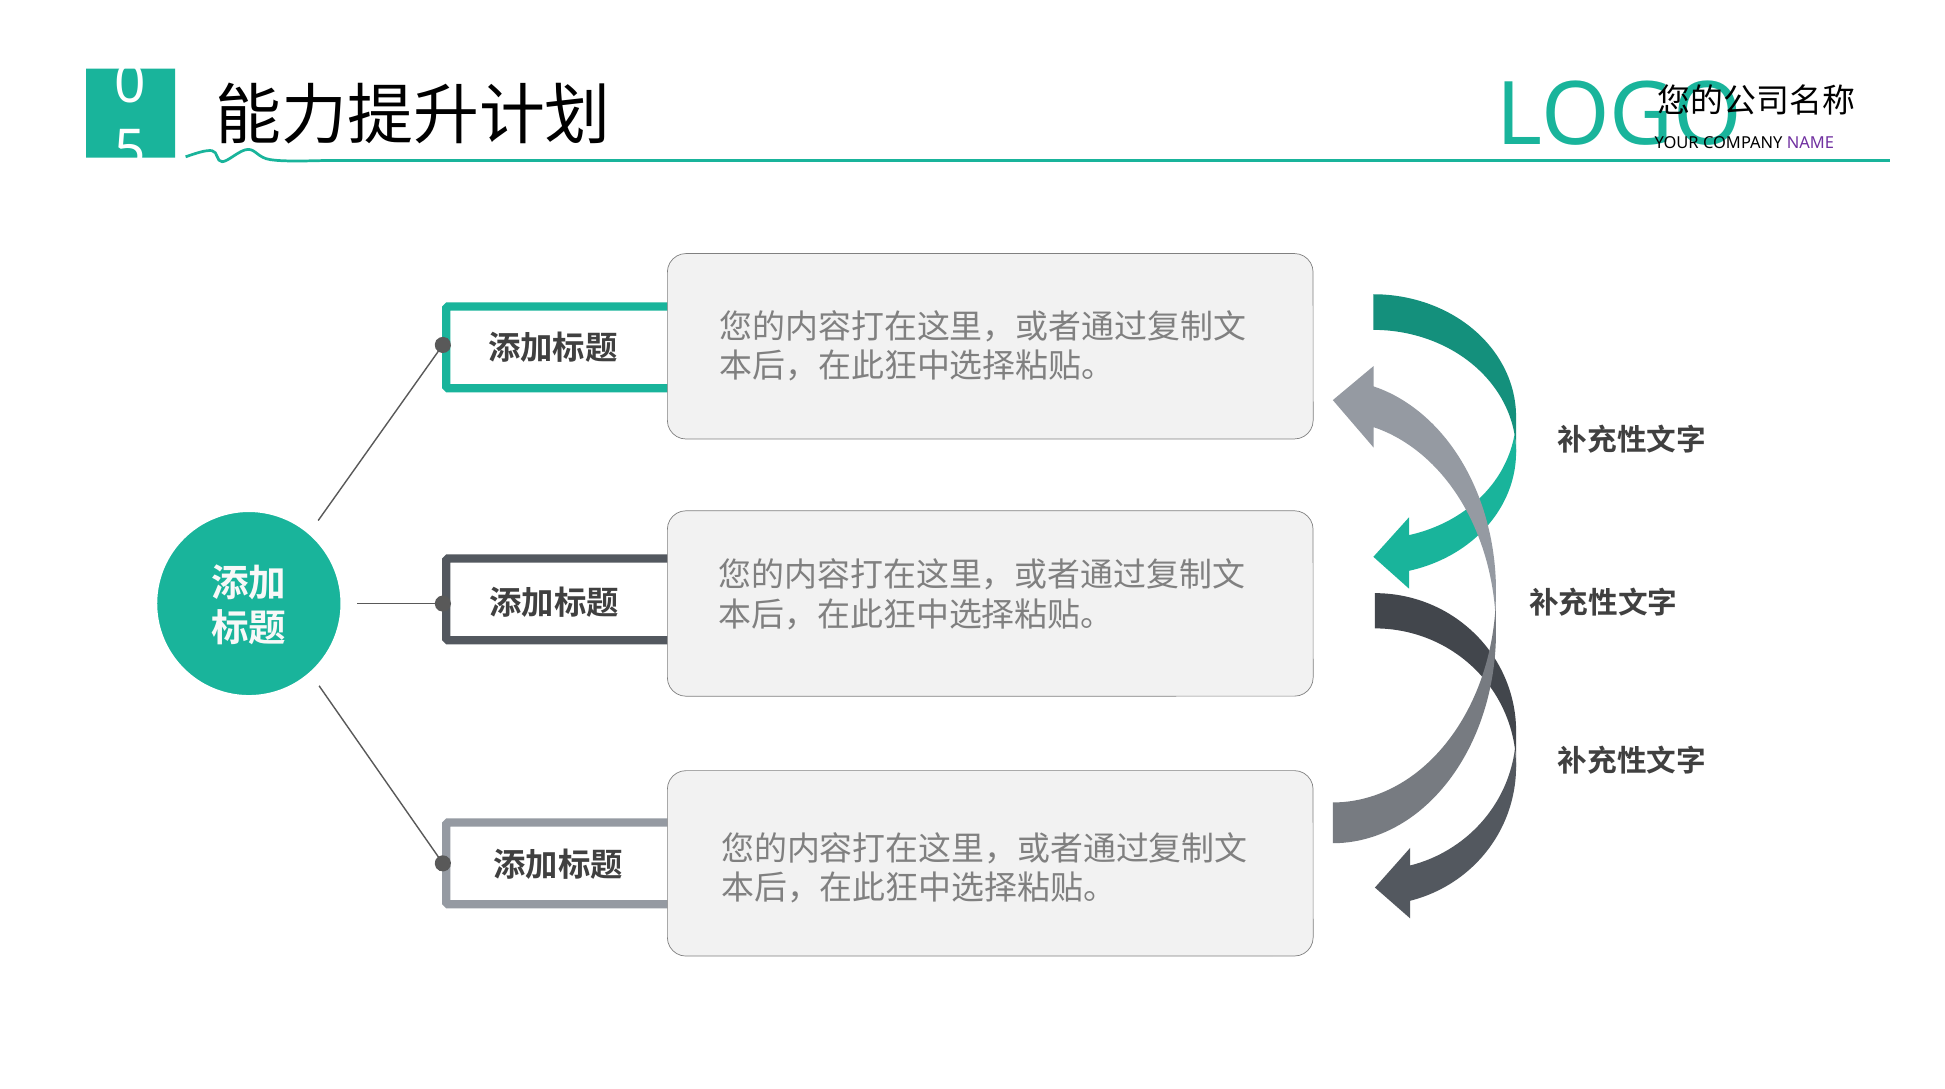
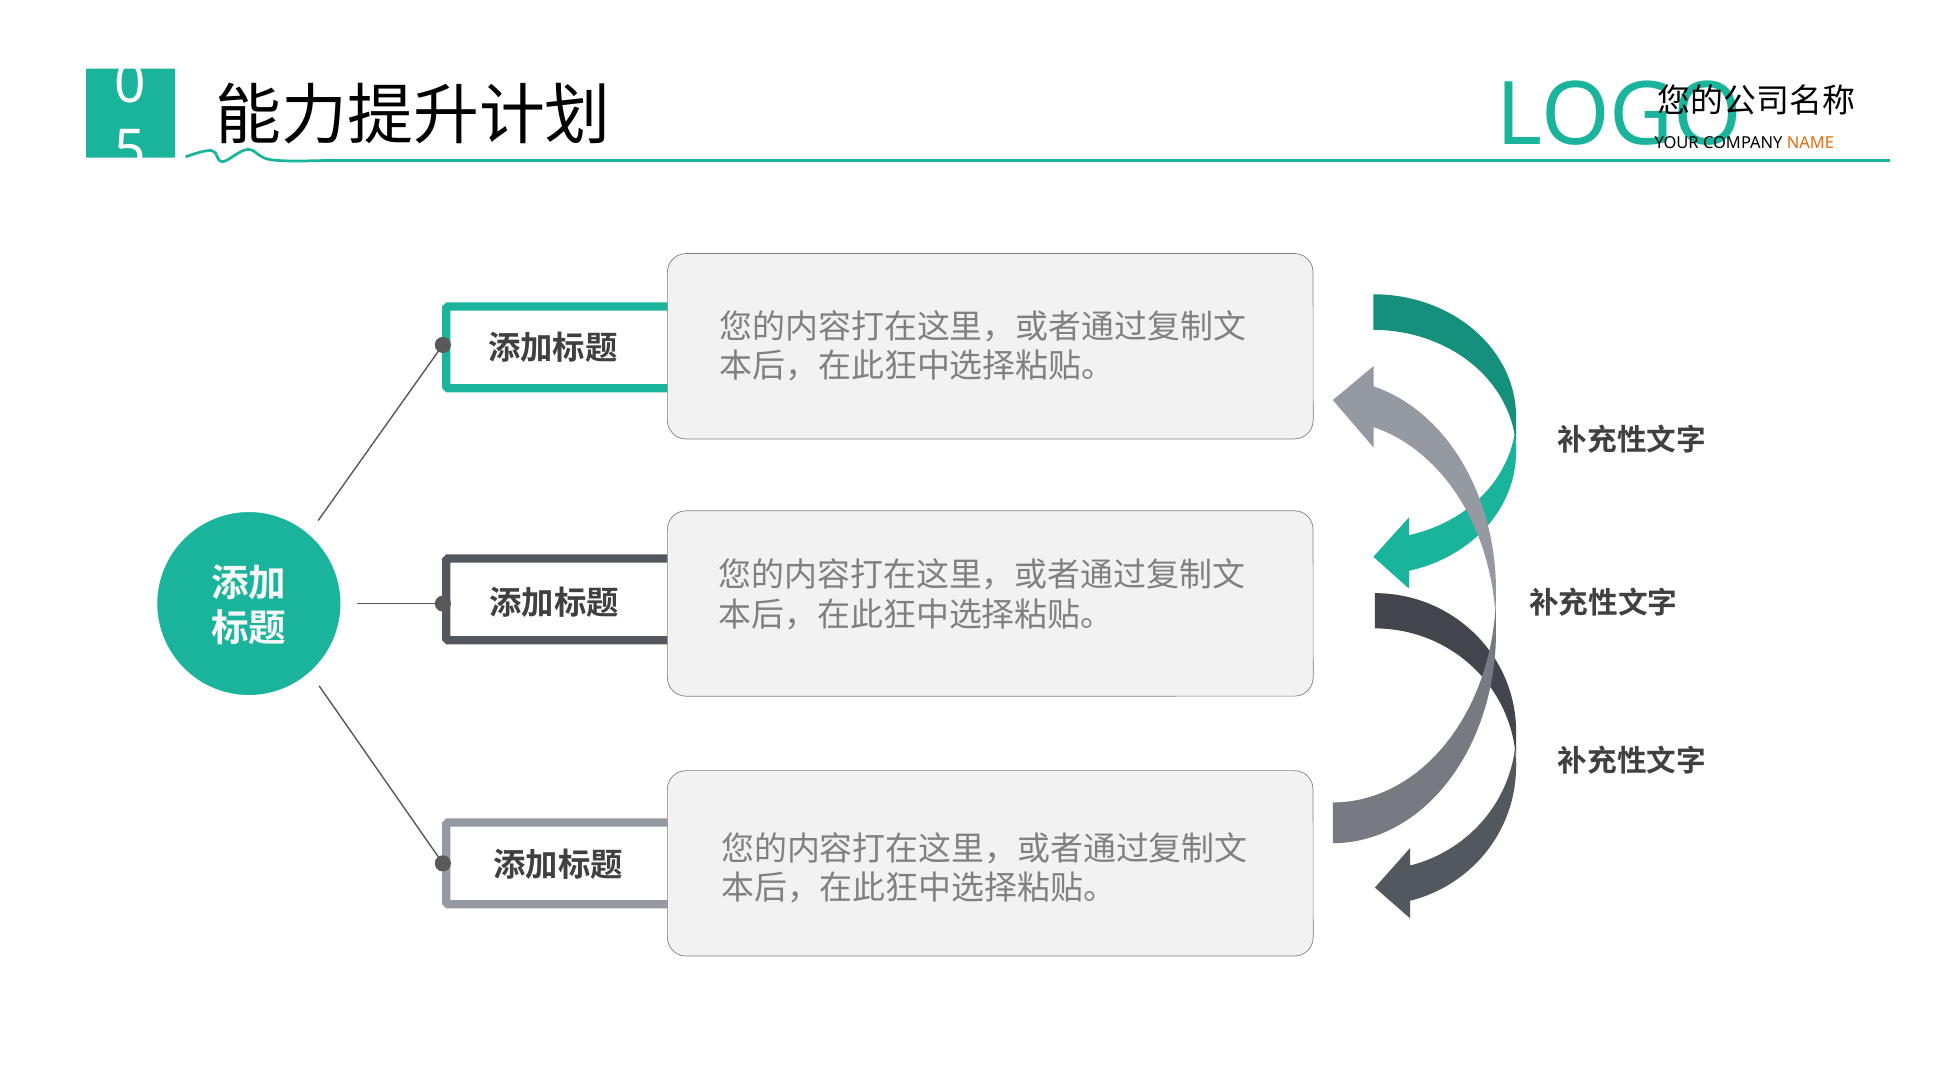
NAME colour: purple -> orange (1811, 143)
